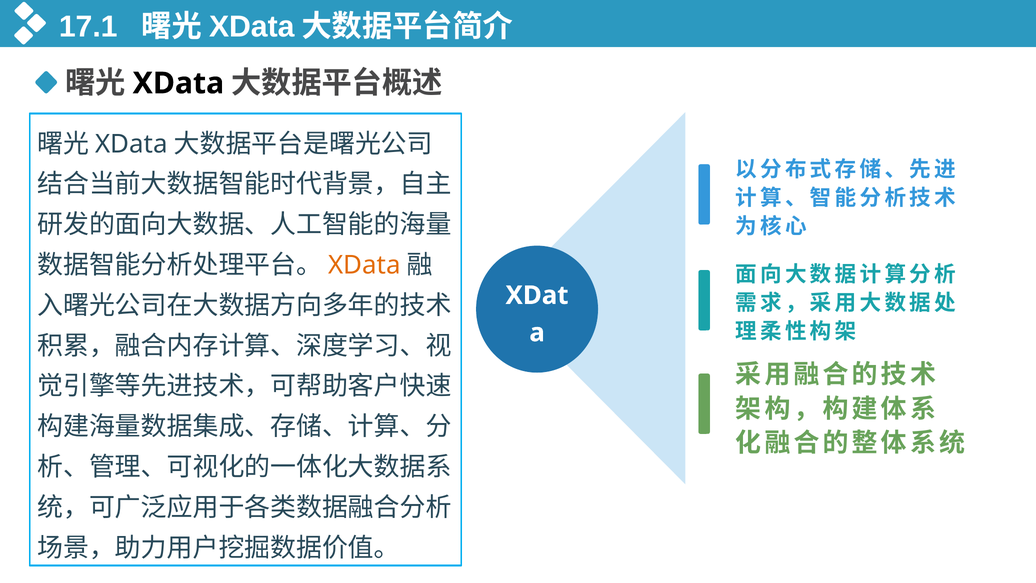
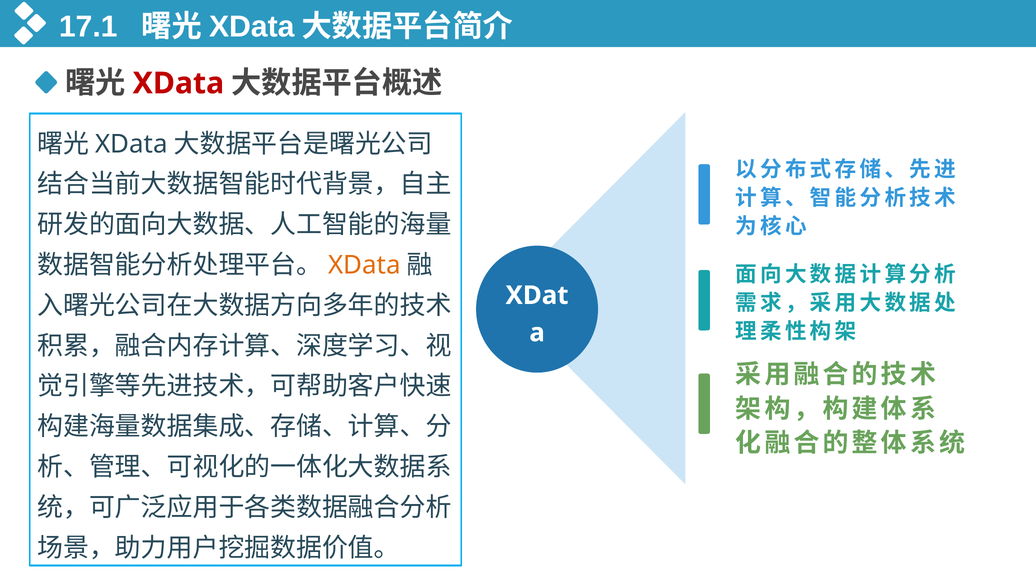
XData colour: black -> red (178, 83)
